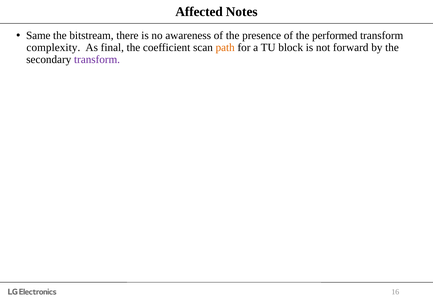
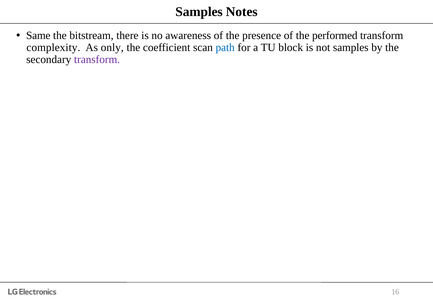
Affected: Affected -> Samples (199, 12)
final: final -> only (112, 48)
path colour: orange -> blue (225, 48)
not forward: forward -> samples (351, 48)
